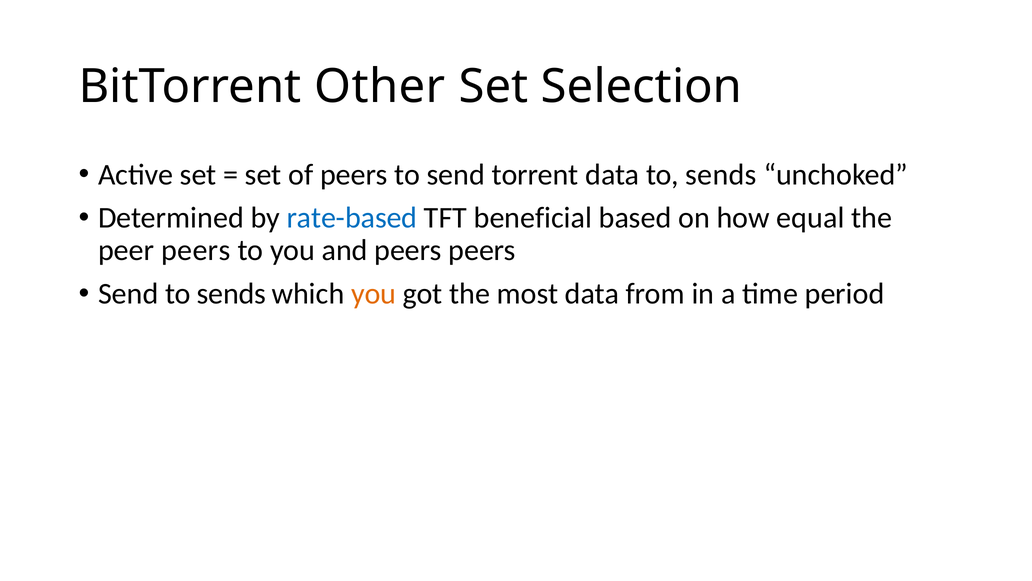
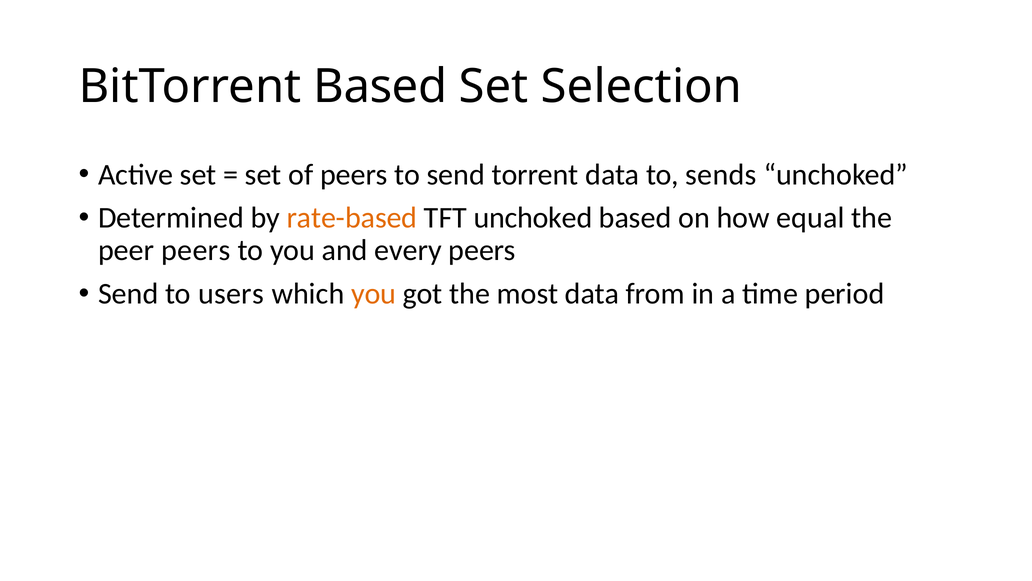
BitTorrent Other: Other -> Based (380, 87)
rate-based colour: blue -> orange (352, 218)
TFT beneficial: beneficial -> unchoked (533, 218)
and peers: peers -> every (408, 250)
Send to sends: sends -> users (231, 294)
